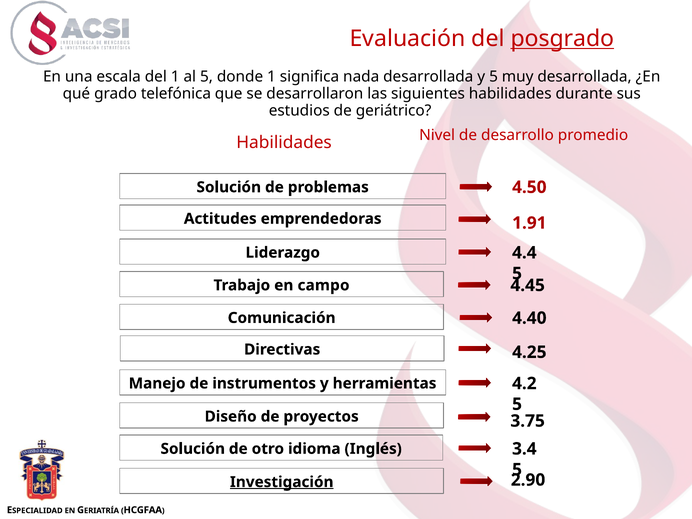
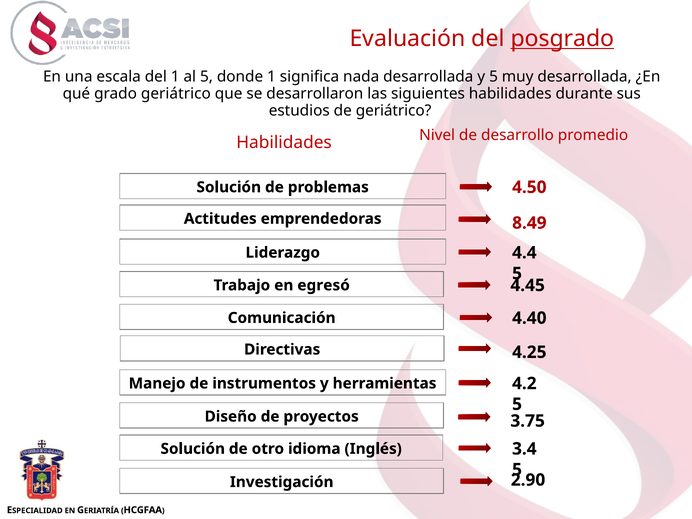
grado telefónica: telefónica -> geriátrico (176, 94)
1.91: 1.91 -> 8.49 (529, 223)
campo: campo -> egresó (324, 285)
Investigación underline: present -> none (282, 482)
